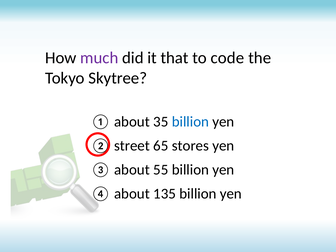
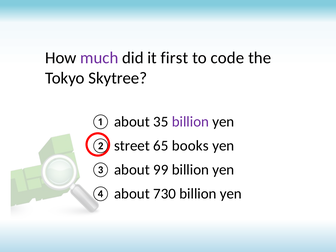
that: that -> first (174, 58)
billion colour: blue -> purple (190, 122)
stores: stores -> books (190, 146)
55: 55 -> 99 (161, 170)
135: 135 -> 730 (165, 194)
